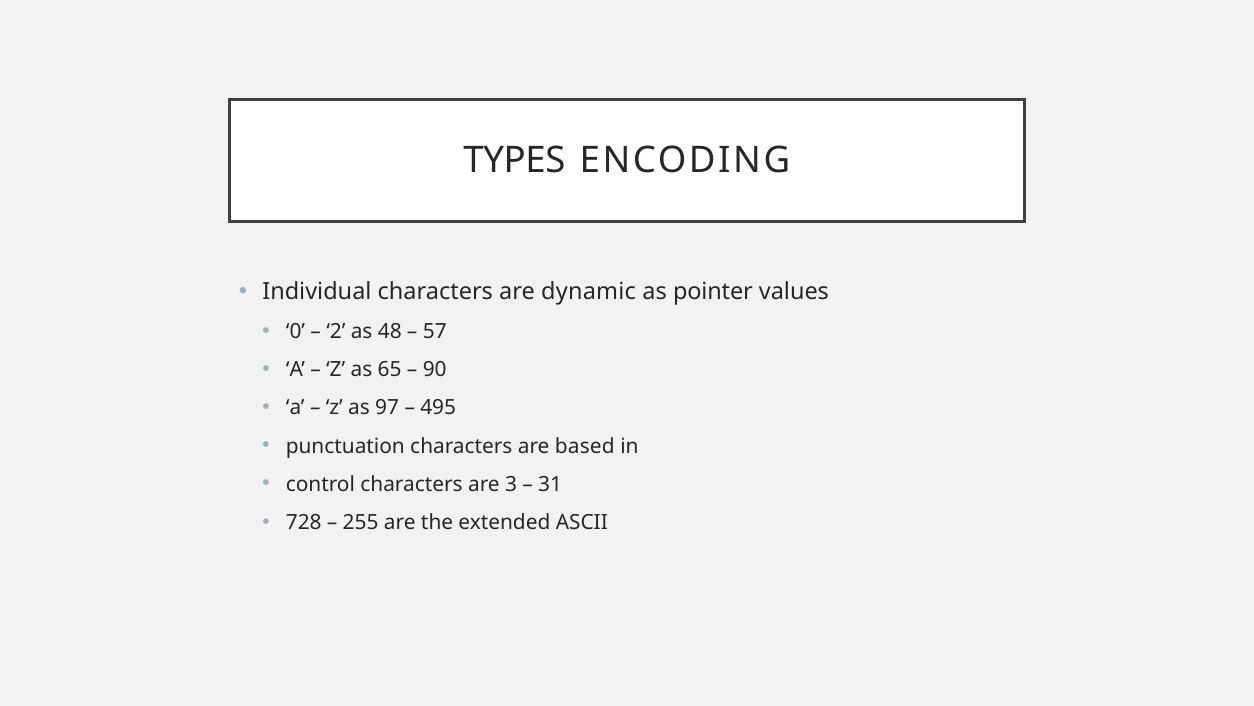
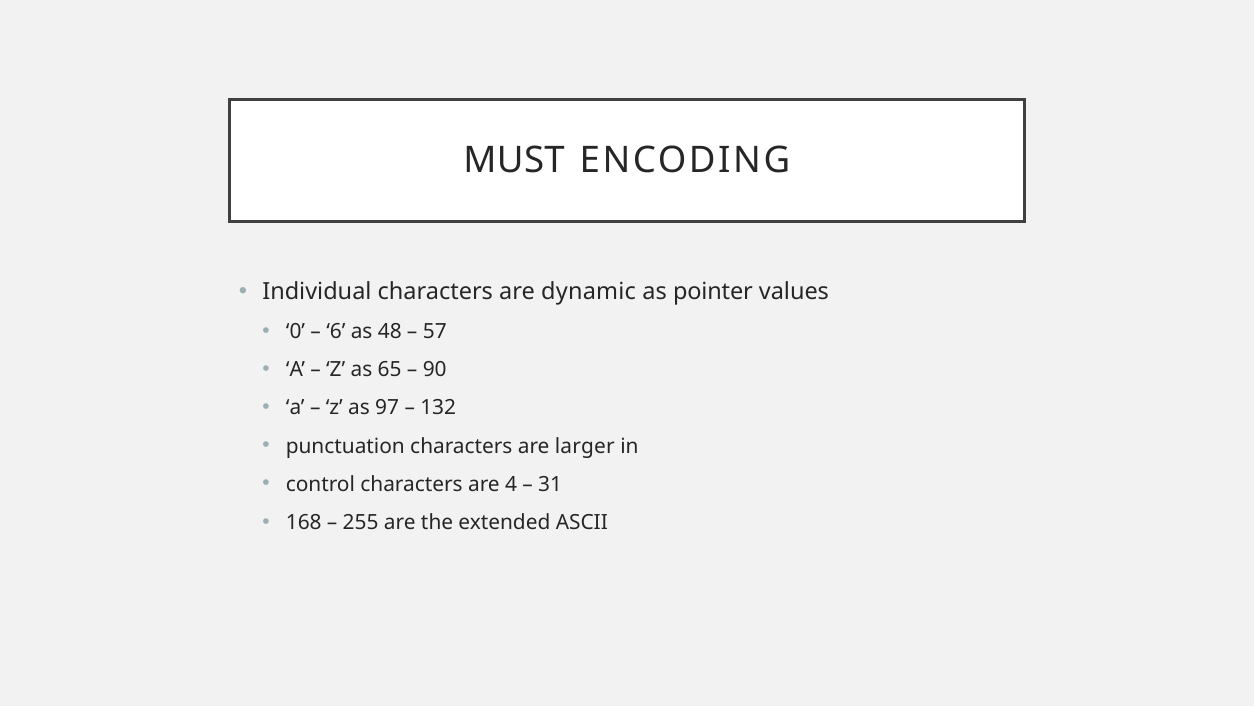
TYPES: TYPES -> MUST (514, 160)
2: 2 -> 6 (336, 331)
495: 495 -> 132 (438, 408)
based: based -> larger (585, 446)
3: 3 -> 4 (511, 484)
728: 728 -> 168 (304, 522)
